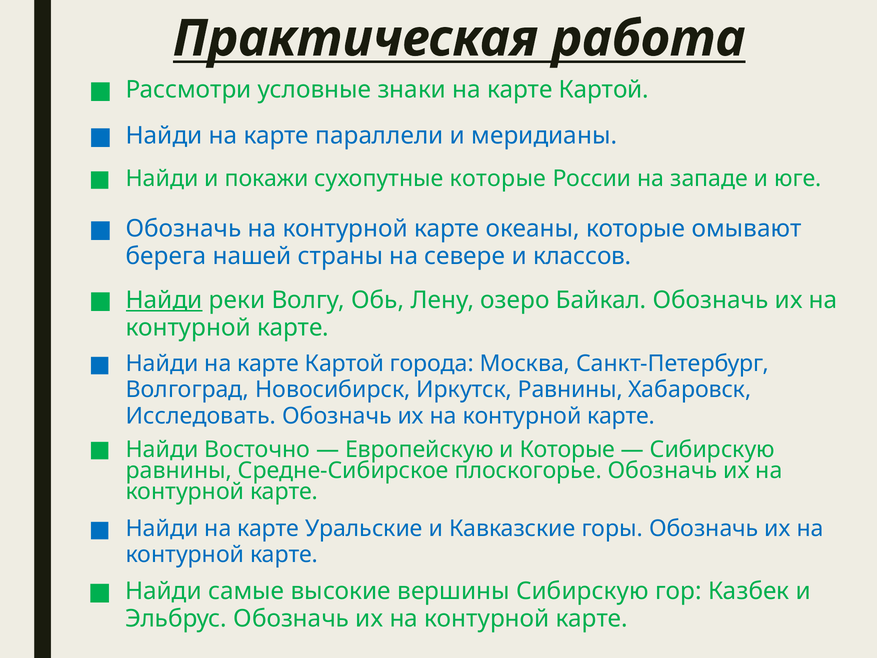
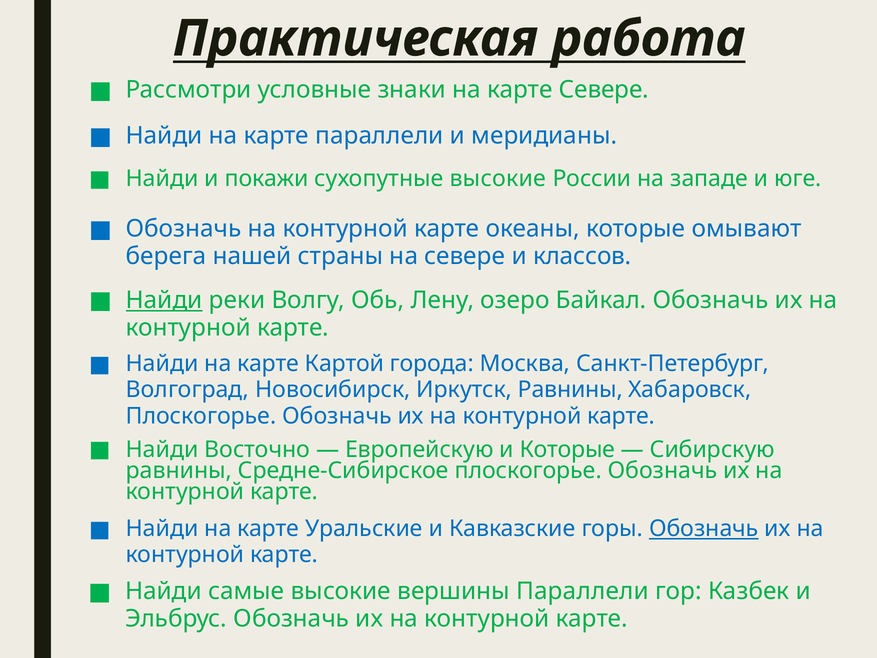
знаки на карте Картой: Картой -> Севере (604, 90)
сухопутные которые: которые -> высокие (498, 179)
Исследовать: Исследовать -> Плоскогорье (201, 416)
Обозначь underline: none -> present (704, 529)
вершины Сибирскую: Сибирскую -> Параллели (582, 591)
